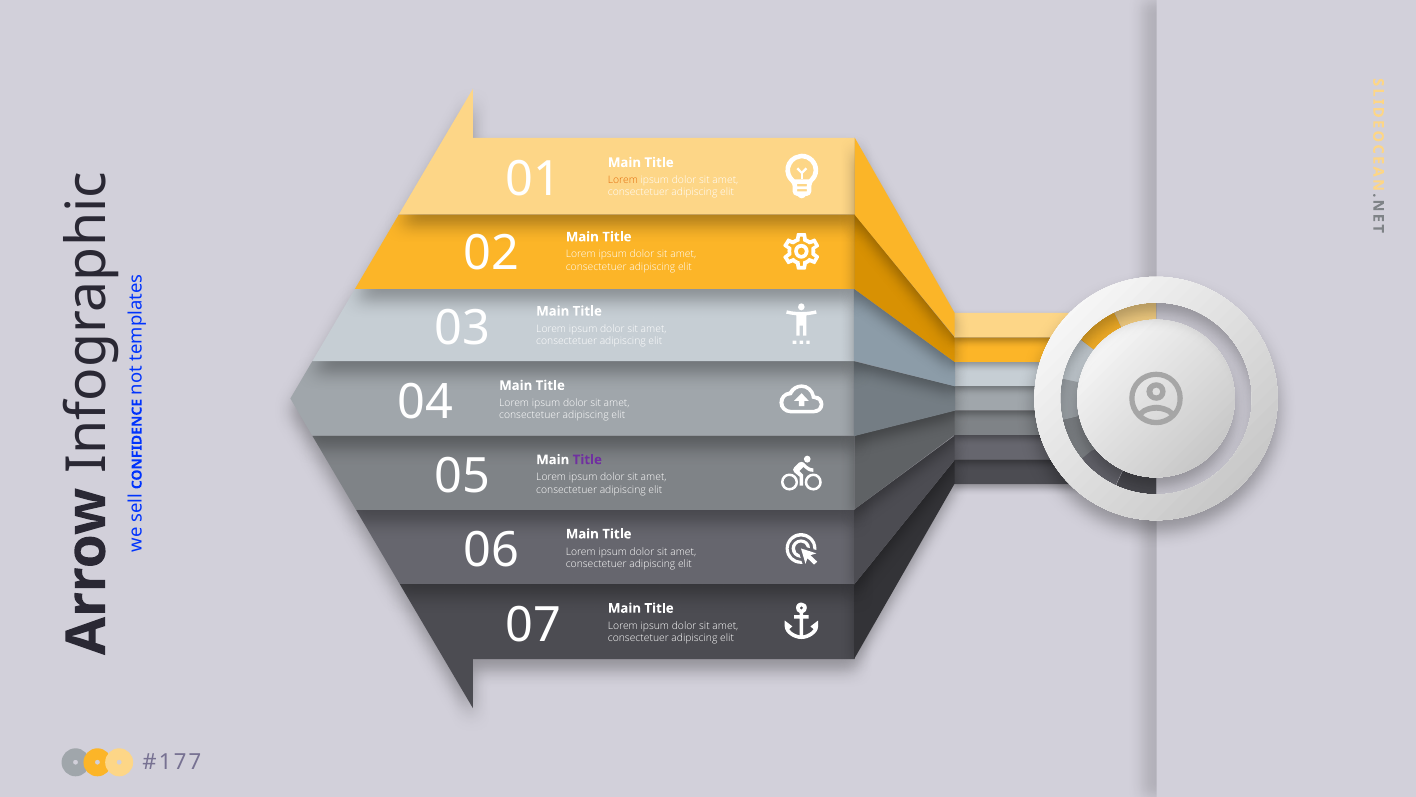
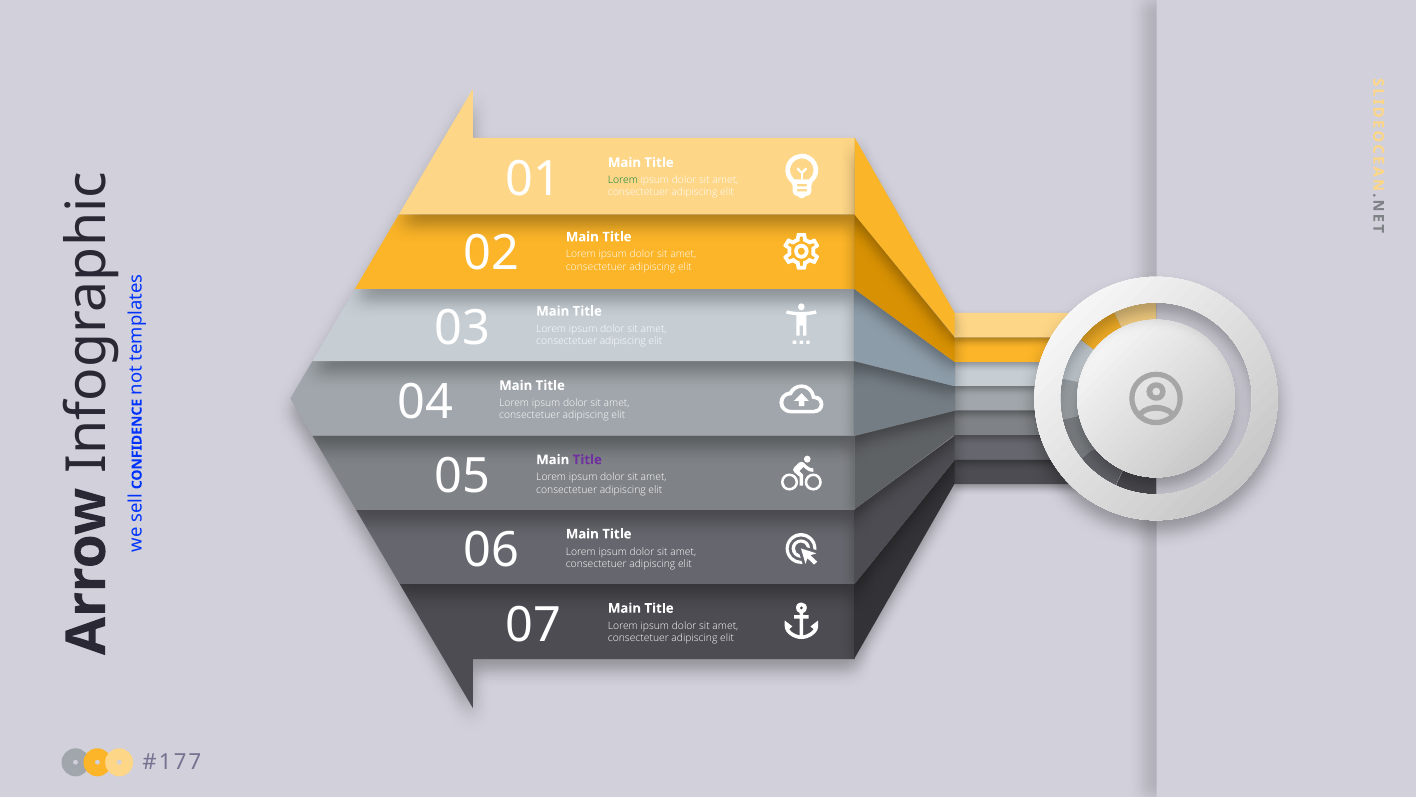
Lorem colour: orange -> green (623, 180)
